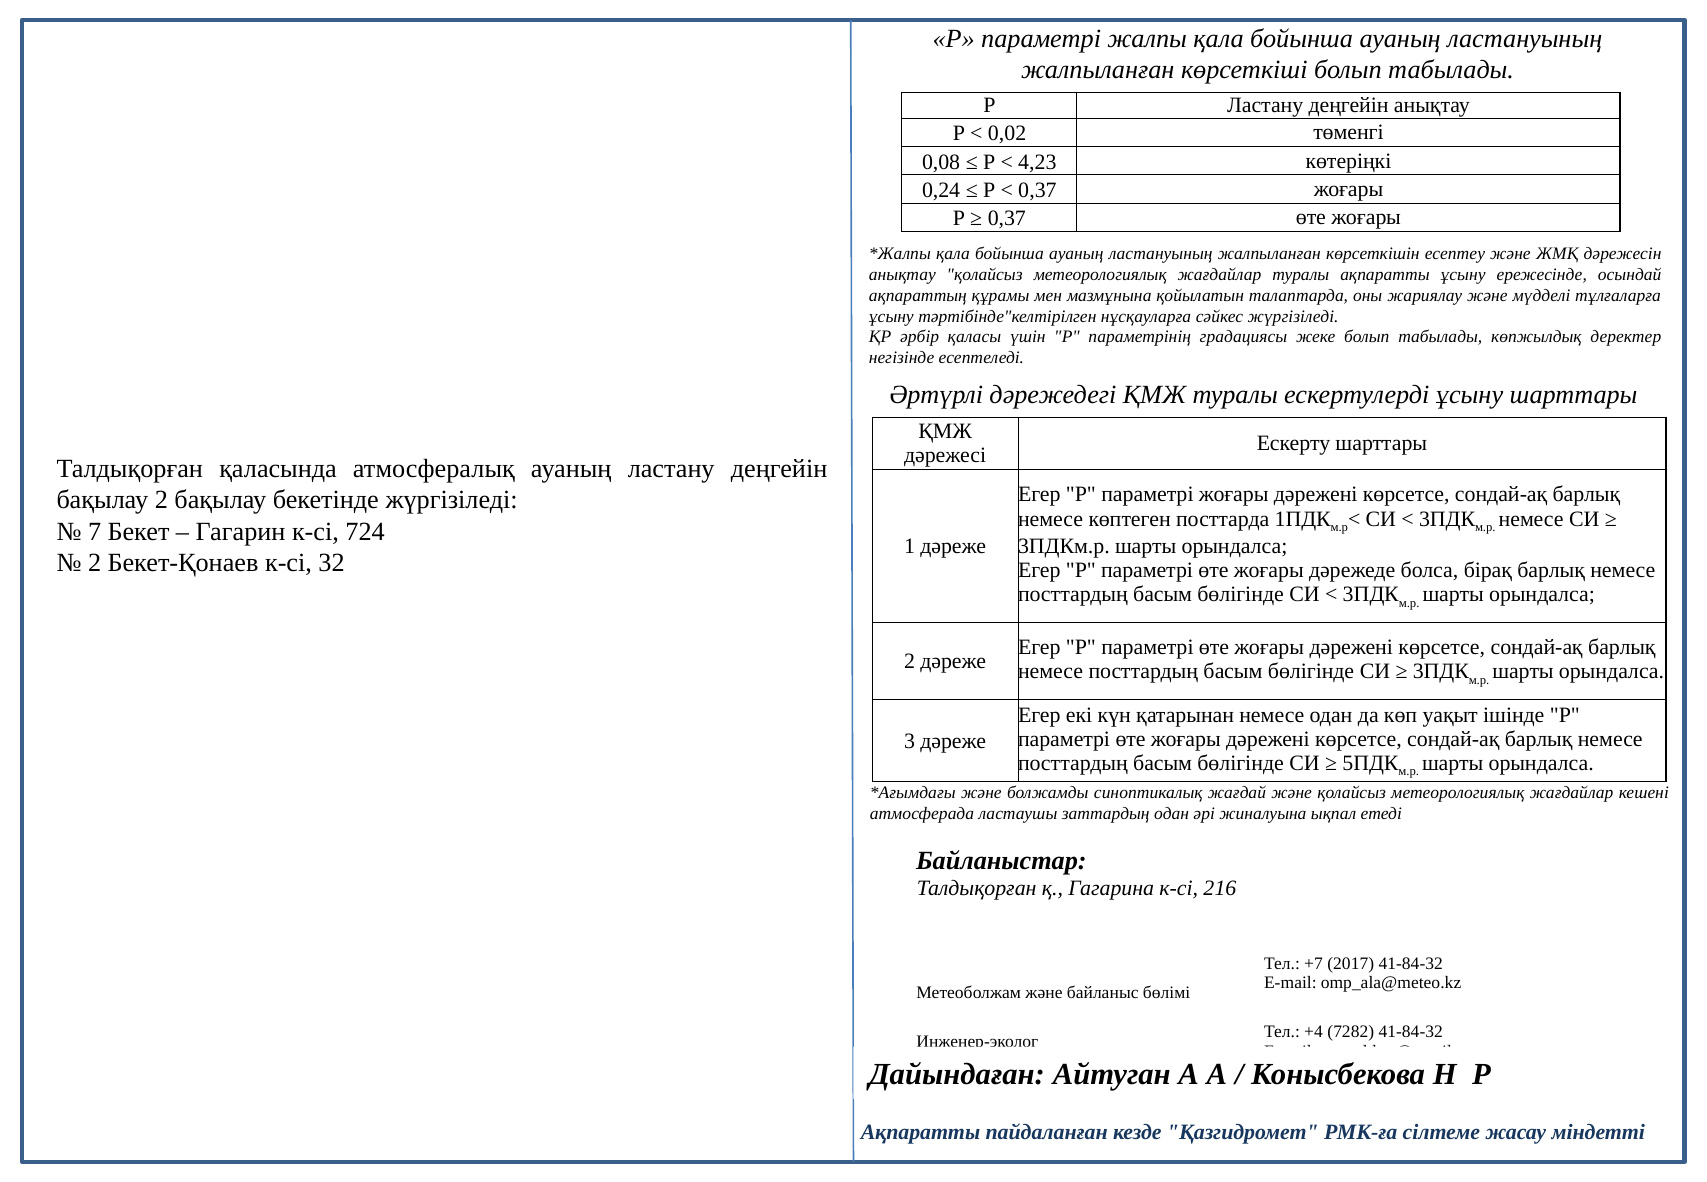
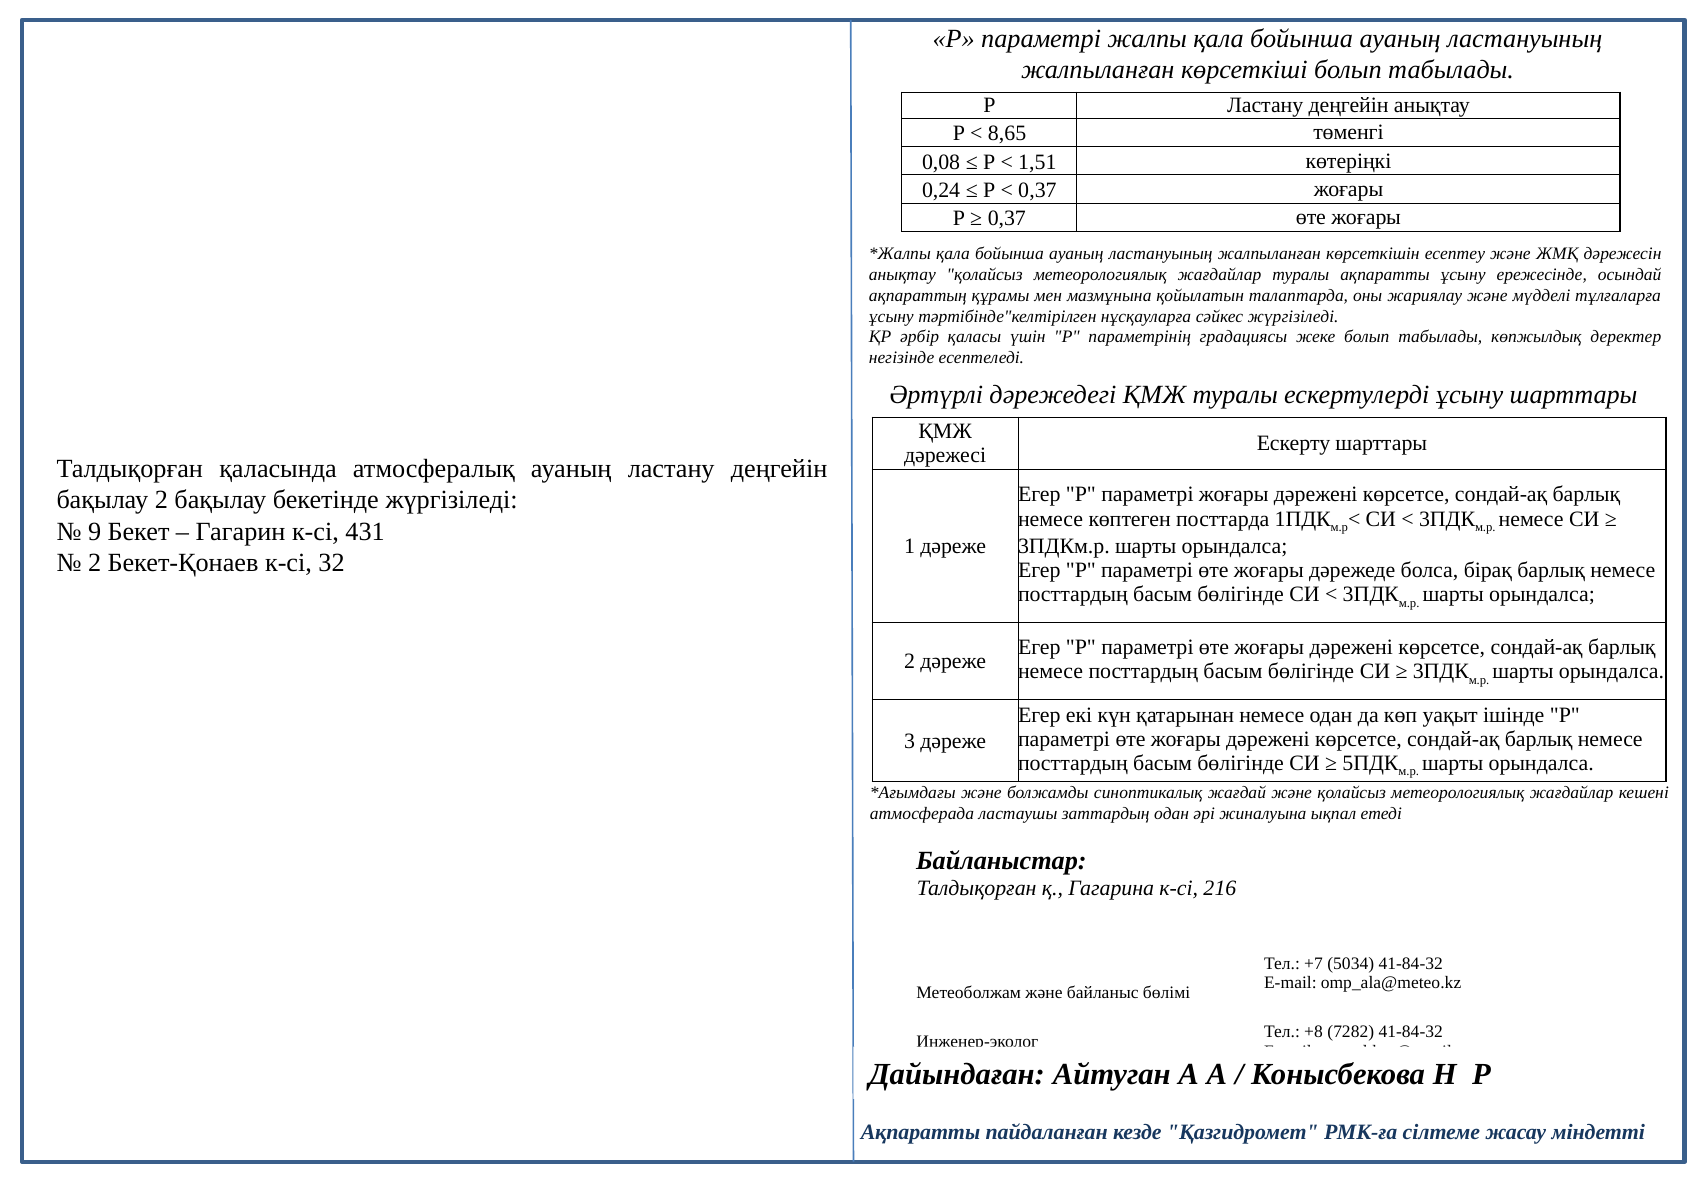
0,02: 0,02 -> 8,65 (1007, 134)
4,23: 4,23 -> 1,51 (1037, 162)
7: 7 -> 9 (95, 531)
724: 724 -> 431 (365, 531)
2017: 2017 -> 5034 (1351, 963)
+4: +4 -> +8 (1314, 1032)
